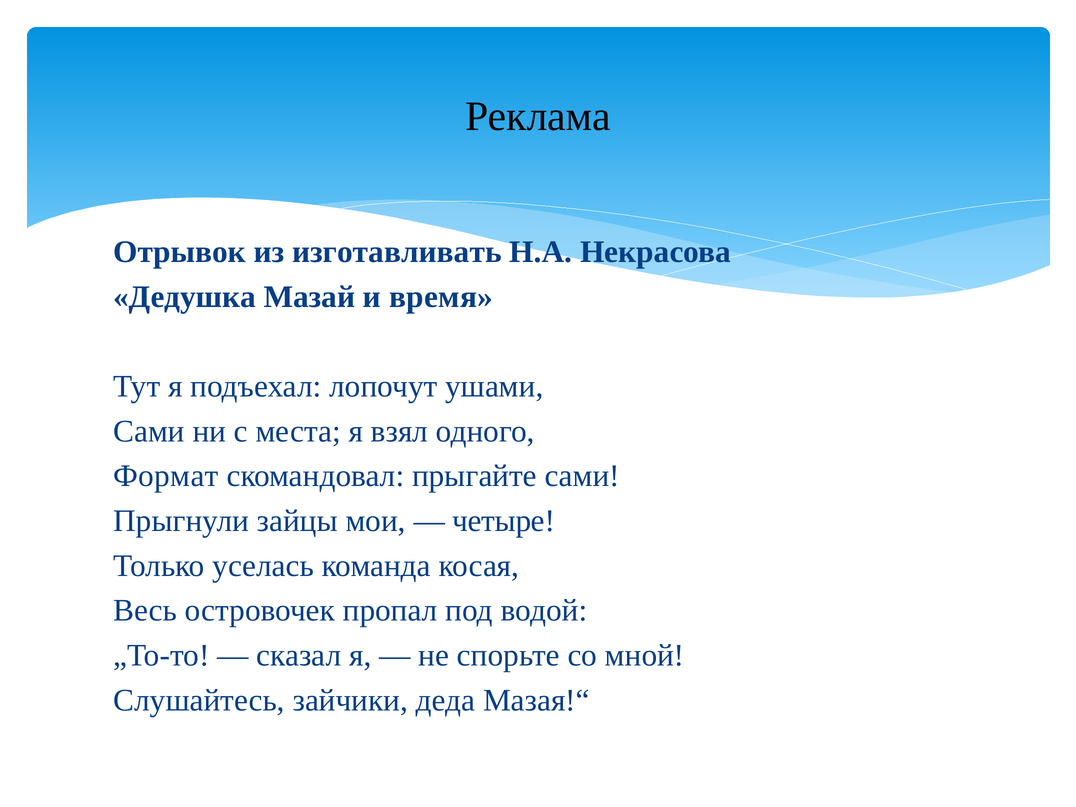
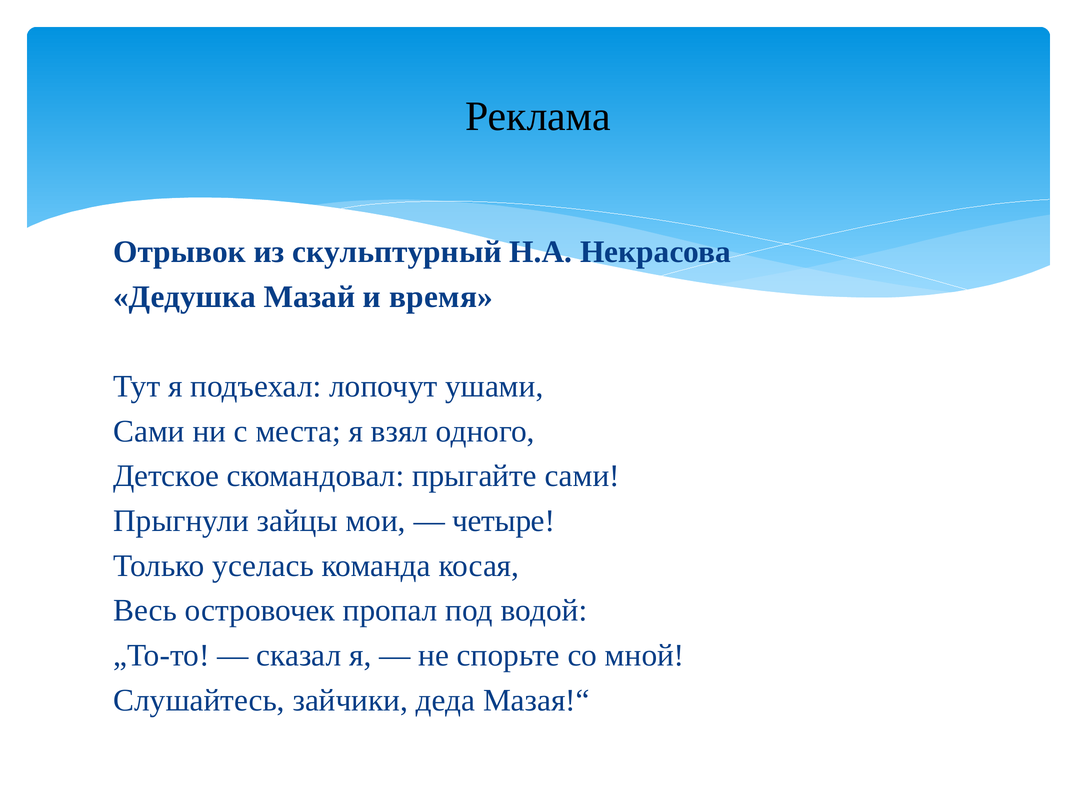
изготавливать: изготавливать -> скульптурный (397, 252)
Формат: Формат -> Детское (166, 476)
